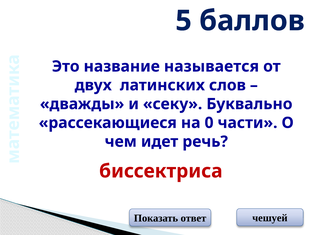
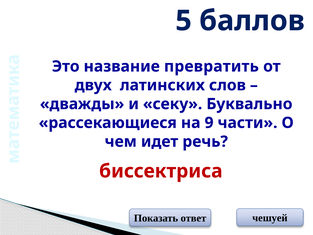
называется: называется -> превратить (211, 66)
0: 0 -> 9 (209, 123)
